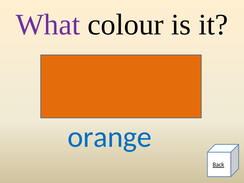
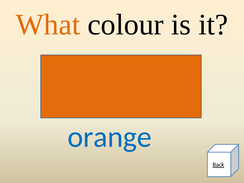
What colour: purple -> orange (48, 25)
